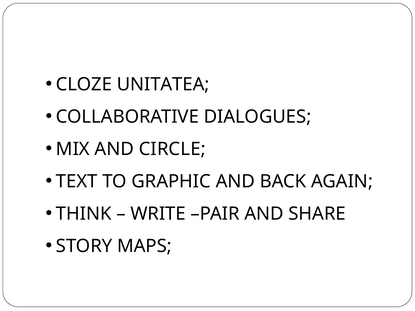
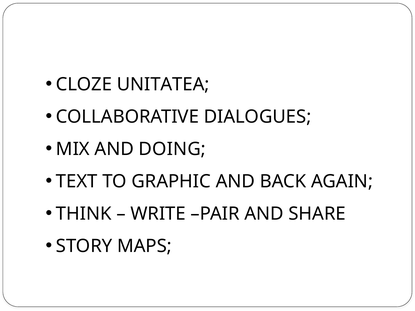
CIRCLE: CIRCLE -> DOING (172, 149)
